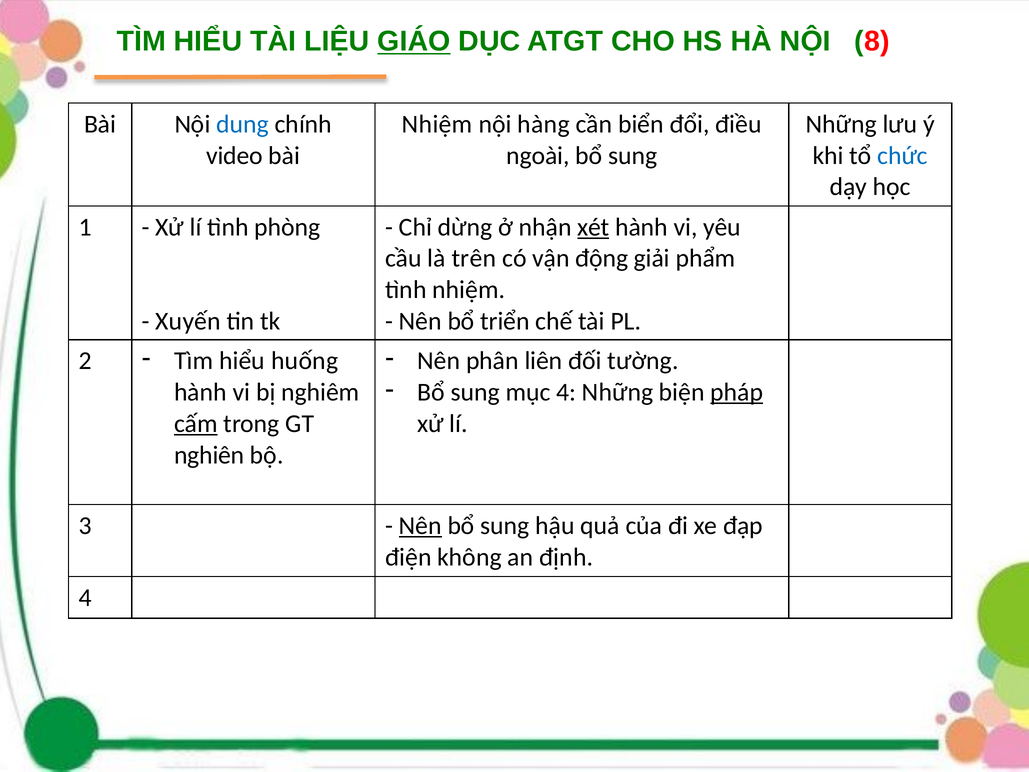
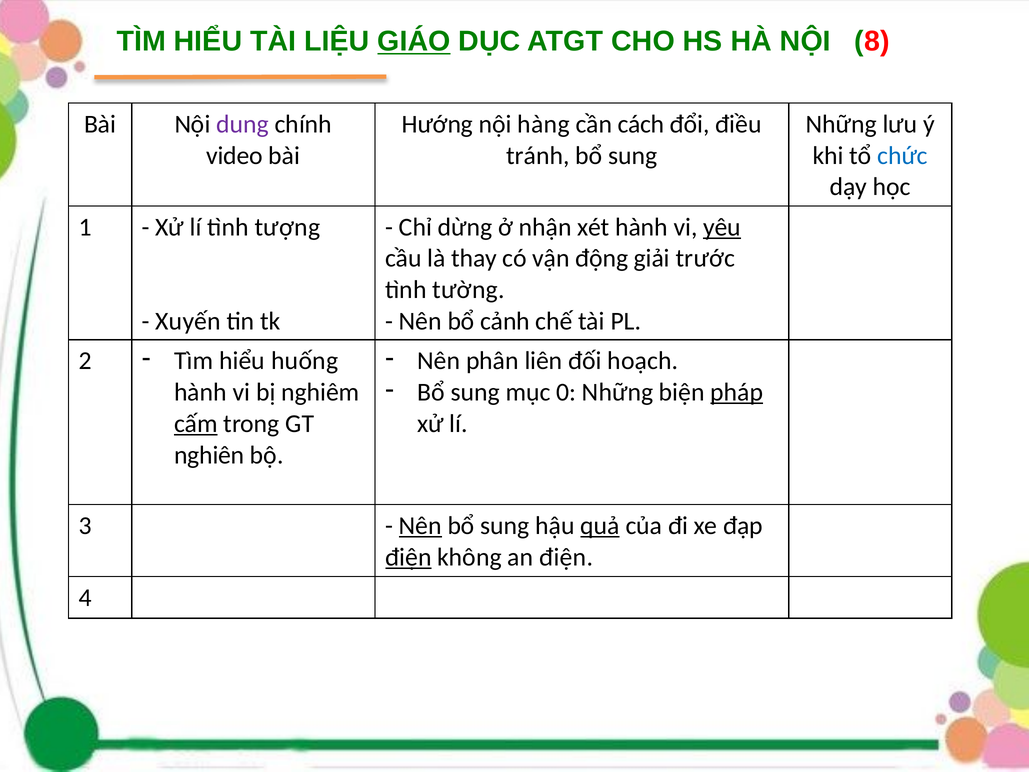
dung colour: blue -> purple (243, 124)
Nhiệm: Nhiệm -> Hướng (437, 124)
biển: biển -> cách (641, 124)
ngoài: ngoài -> tránh (538, 155)
phòng: phòng -> tượng (287, 227)
xét underline: present -> none (593, 227)
yêu underline: none -> present (722, 227)
trên: trên -> thay (474, 258)
phẩm: phẩm -> trước (705, 258)
tình nhiệm: nhiệm -> tường (469, 290)
triển: triển -> cảnh (505, 321)
tường: tường -> hoạch (643, 361)
mục 4: 4 -> 0 (566, 392)
quả underline: none -> present (600, 525)
điện underline: none -> present (408, 557)
an định: định -> điện (566, 557)
